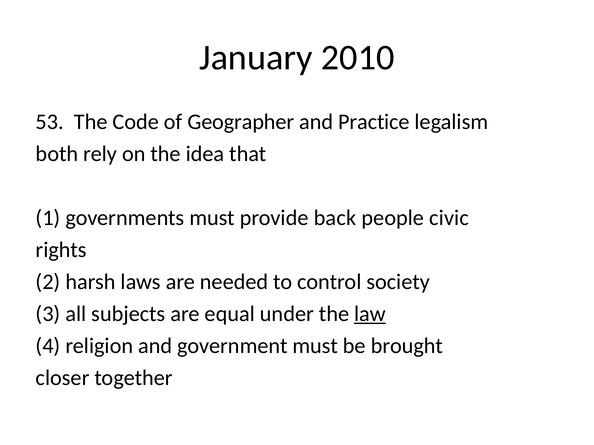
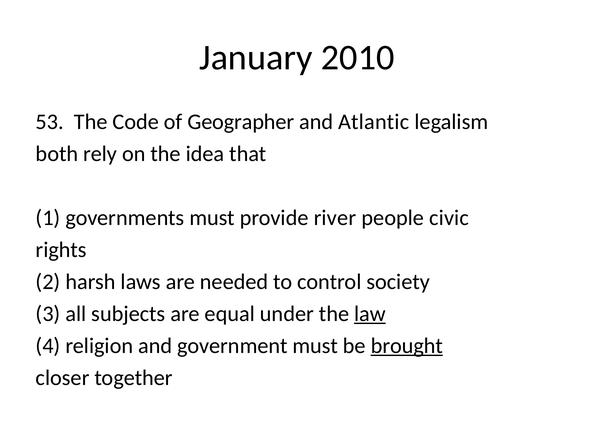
Practice: Practice -> Atlantic (374, 122)
back: back -> river (335, 218)
brought underline: none -> present (407, 346)
